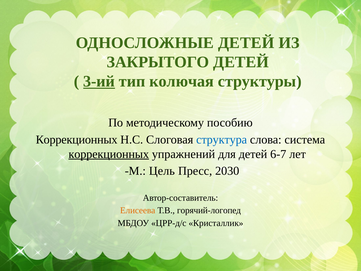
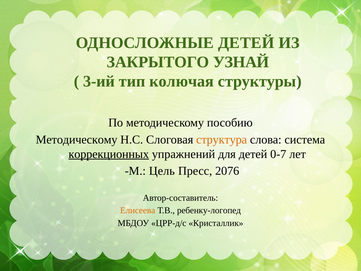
ЗАКРЫТОГО ДЕТЕЙ: ДЕТЕЙ -> УЗНАЙ (241, 62)
3-ий underline: present -> none (99, 81)
Коррекционных: Коррекционных -> Методическому (77, 139)
структура colour: blue -> orange (222, 139)
6-7: 6-7 -> 0-7 (278, 154)
2030: 2030 -> 2076 (227, 171)
горячий-логопед: горячий-логопед -> ребенку-логопед (209, 210)
